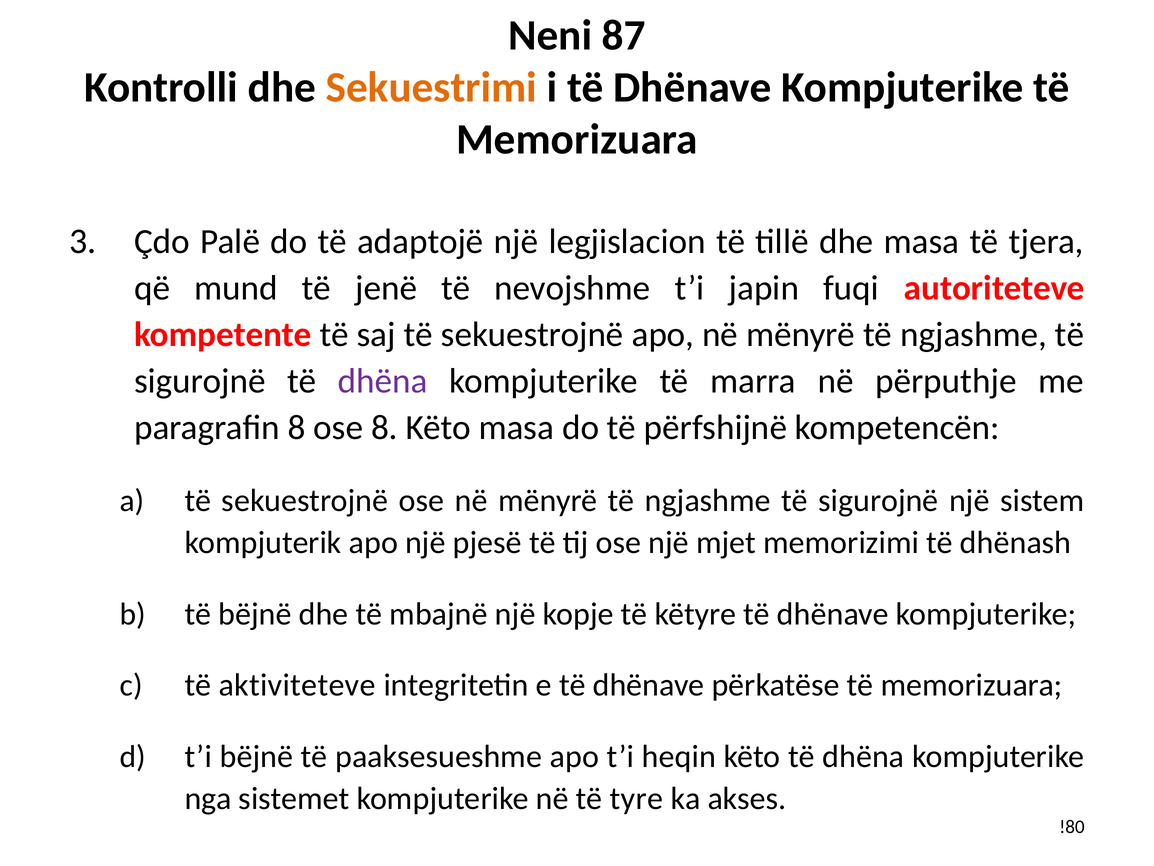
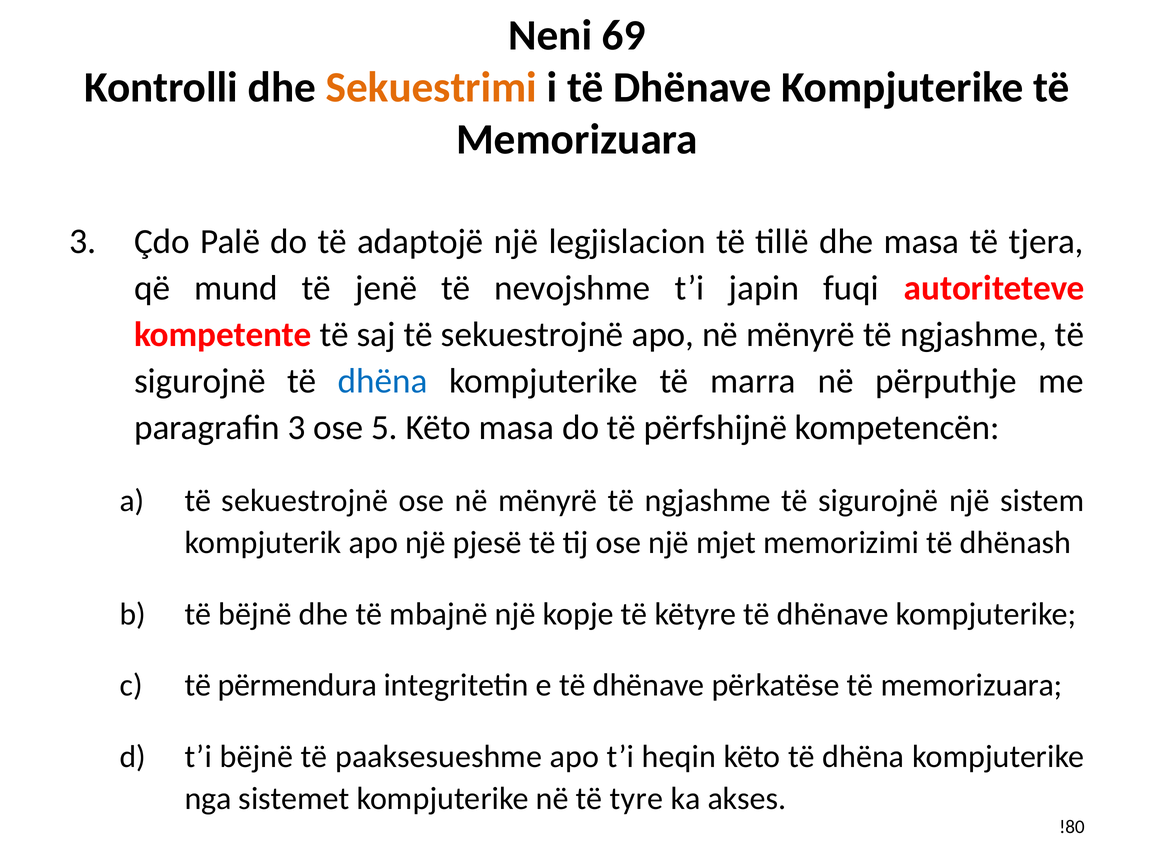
87: 87 -> 69 (624, 35)
dhëna colour: purple -> blue (383, 381)
paragrafin 8: 8 -> 3 (296, 427)
ose 8: 8 -> 5 (384, 427)
aktiviteteve: aktiviteteve -> përmendura (297, 685)
